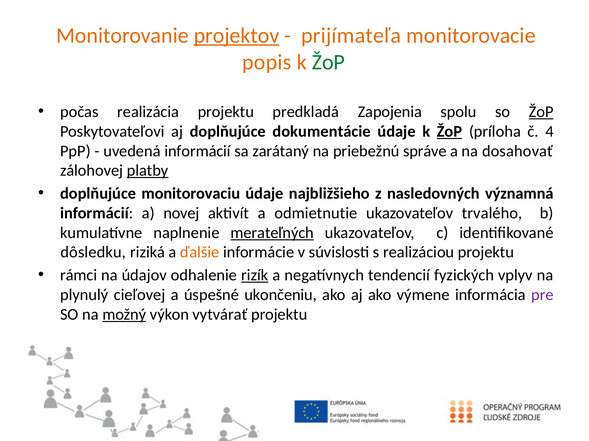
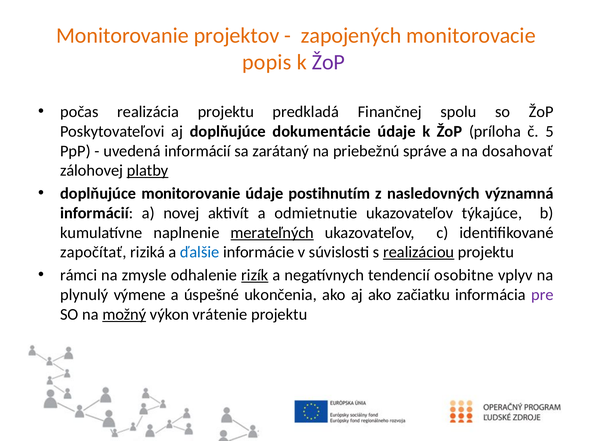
projektov underline: present -> none (237, 36)
prijímateľa: prijímateľa -> zapojených (351, 36)
ŽoP colour: green -> purple (328, 62)
Zapojenia: Zapojenia -> Finančnej (390, 112)
ŽoP underline: present -> none (541, 112)
ŽoP underline: present -> none (449, 132)
4: 4 -> 5 (549, 132)
doplňujúce monitorovaciu: monitorovaciu -> monitorovanie (191, 194)
najbližšieho: najbližšieho -> postihnutím (329, 194)
trvalého: trvalého -> týkajúce (492, 213)
dôsledku: dôsledku -> započítať (93, 253)
ďalšie colour: orange -> blue (200, 253)
realizáciou underline: none -> present (419, 253)
údajov: údajov -> zmysle (144, 276)
fyzických: fyzických -> osobitne (464, 276)
cieľovej: cieľovej -> výmene (140, 295)
ukončeniu: ukončeniu -> ukončenia (281, 295)
výmene: výmene -> začiatku (423, 295)
vytvárať: vytvárať -> vrátenie (220, 315)
